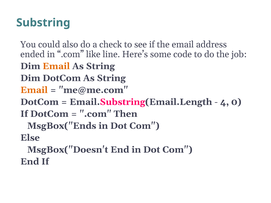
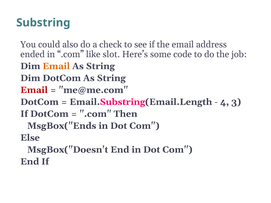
line: line -> slot (111, 54)
Email colour: orange -> red (34, 90)
0: 0 -> 3 (236, 102)
